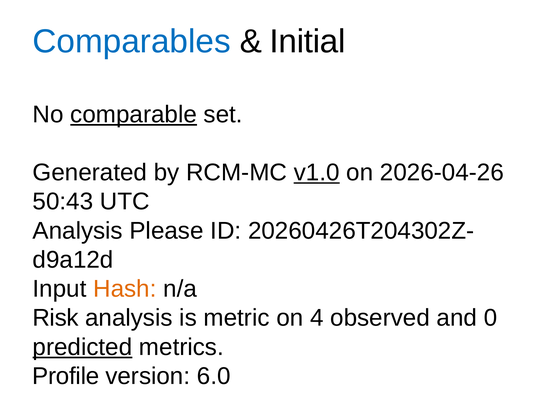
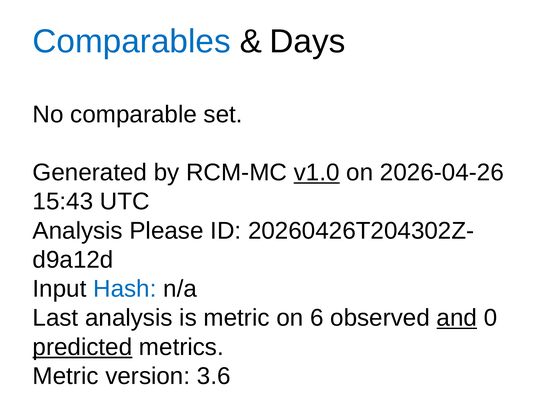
Initial: Initial -> Days (307, 41)
comparable underline: present -> none (134, 114)
50:43: 50:43 -> 15:43 (63, 202)
Hash colour: orange -> blue (125, 289)
Risk: Risk -> Last (55, 318)
4: 4 -> 6 (317, 318)
and underline: none -> present (457, 318)
Profile: Profile -> Metric (66, 376)
6.0: 6.0 -> 3.6 (214, 376)
